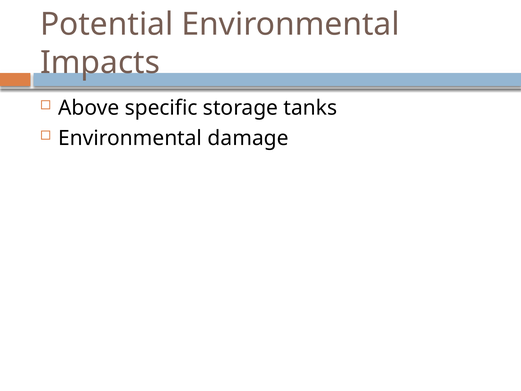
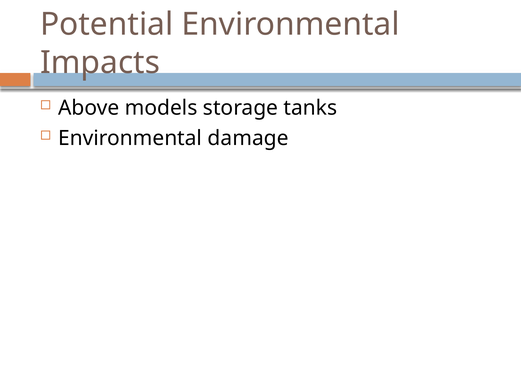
specific: specific -> models (161, 108)
